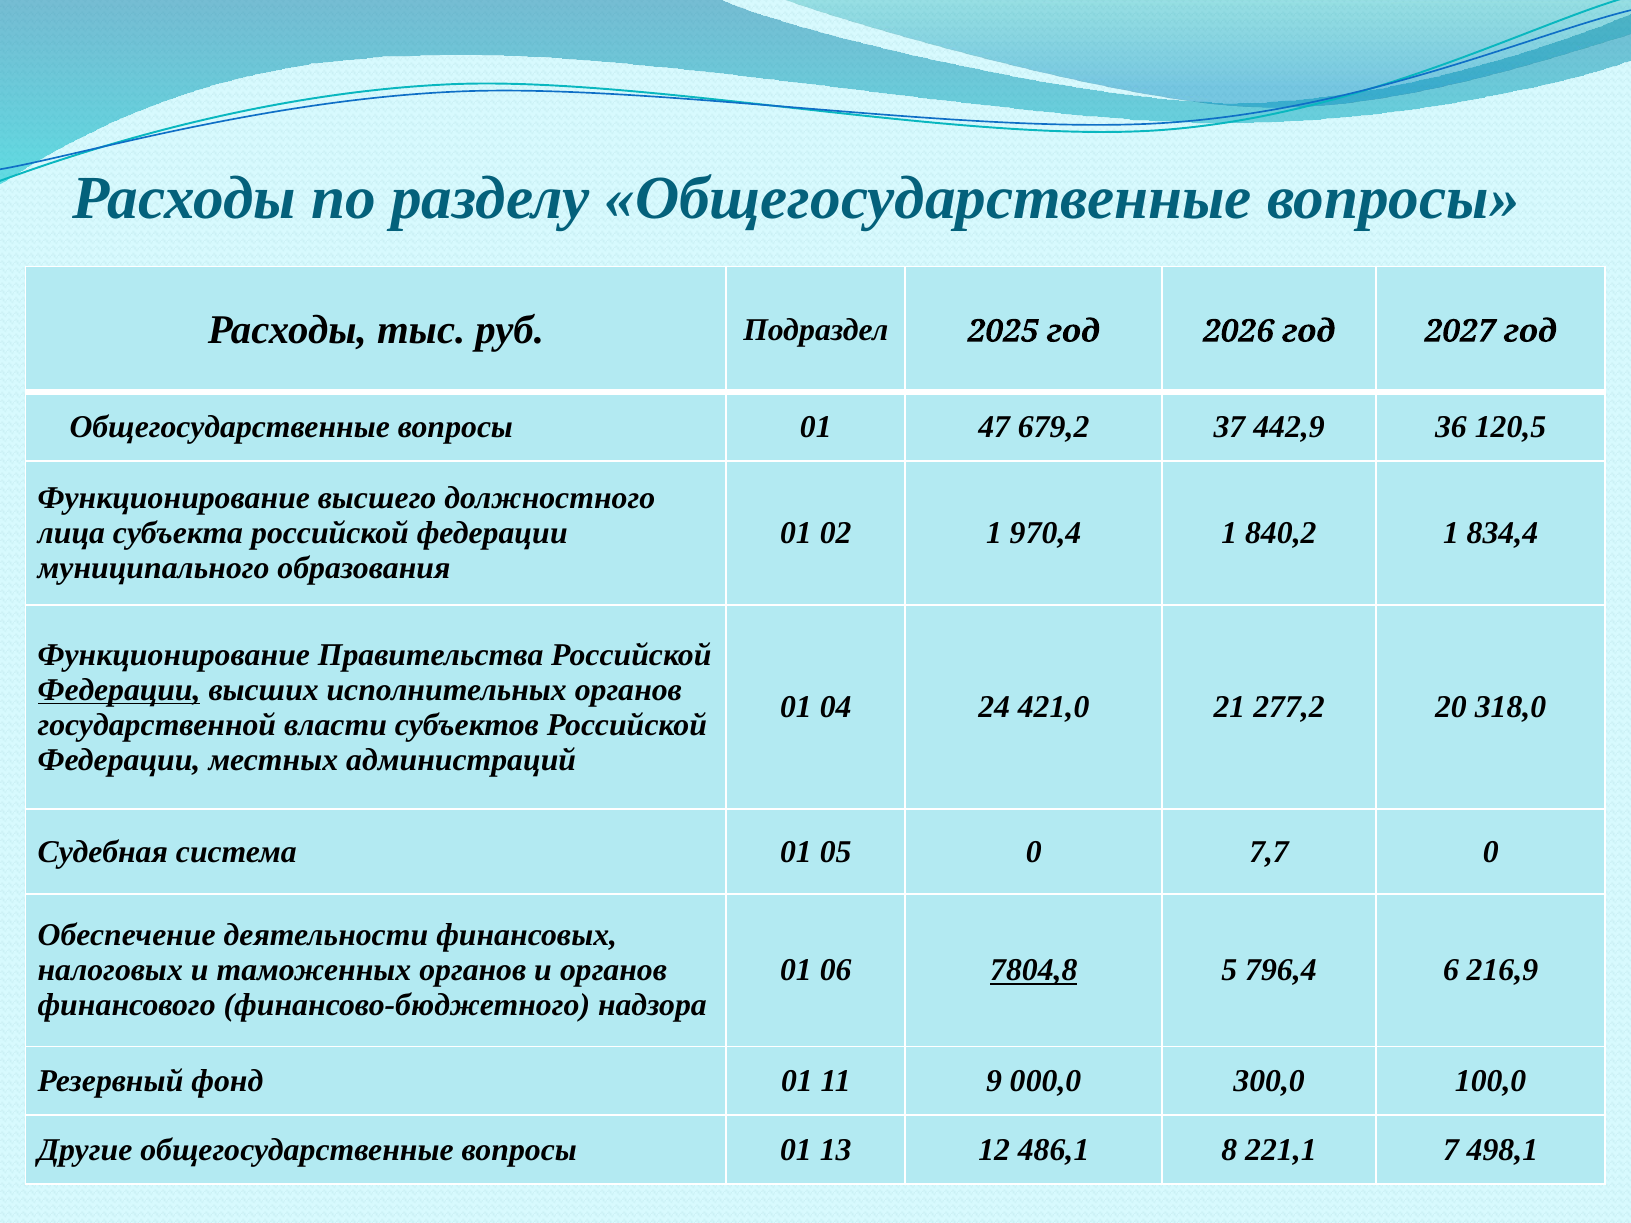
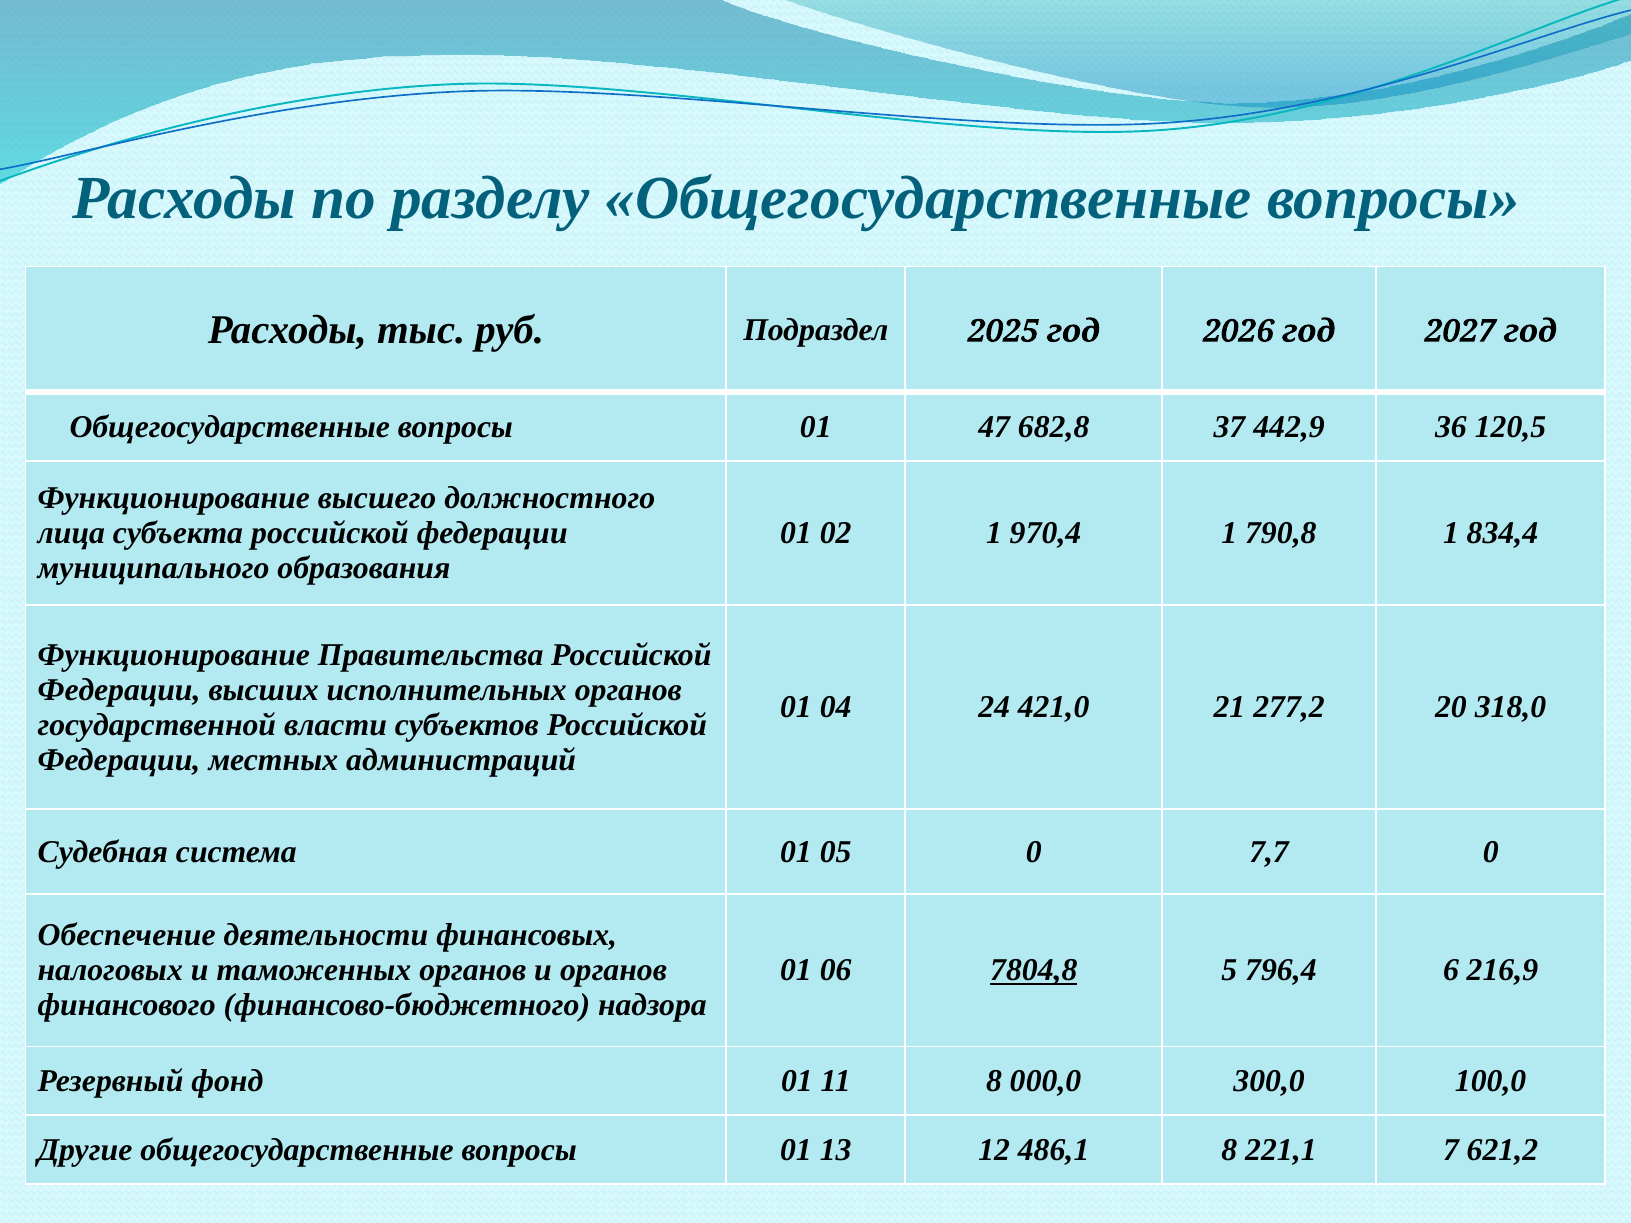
679,2: 679,2 -> 682,8 (1054, 427)
840,2: 840,2 -> 790,8 (1281, 533)
Федерации underline: present -> none (119, 690)
11 9: 9 -> 8 (994, 1081)
498,1: 498,1 -> 621,2 (1502, 1150)
